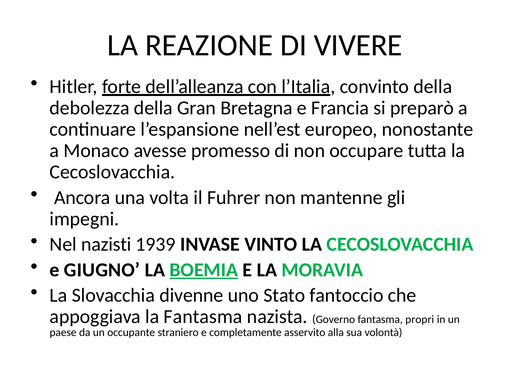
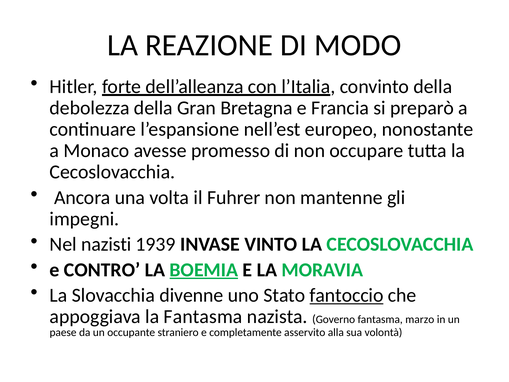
VIVERE: VIVERE -> MODO (358, 45)
GIUGNO: GIUGNO -> CONTRO (102, 270)
fantoccio underline: none -> present (347, 295)
propri: propri -> marzo (420, 319)
